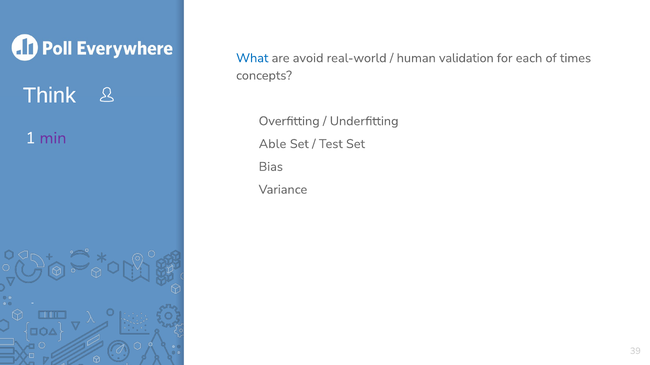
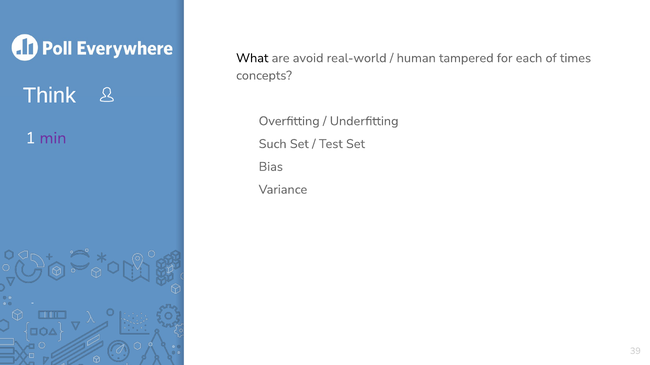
What colour: blue -> black (252, 58)
validation: validation -> tampered (466, 58)
Able: Able -> Such (273, 144)
